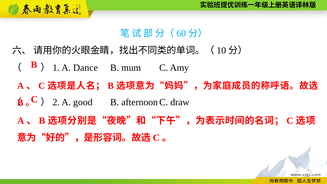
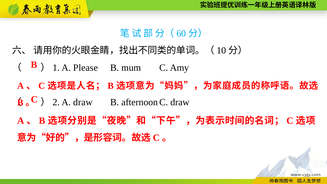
Dance: Dance -> Please (86, 68)
A good: good -> draw (83, 102)
